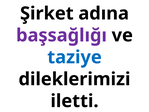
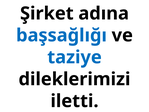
başsağlığı colour: purple -> blue (61, 35)
